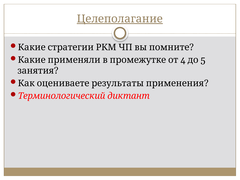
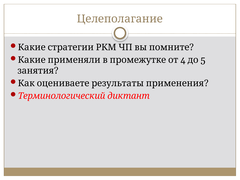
Целеполагание underline: present -> none (120, 19)
